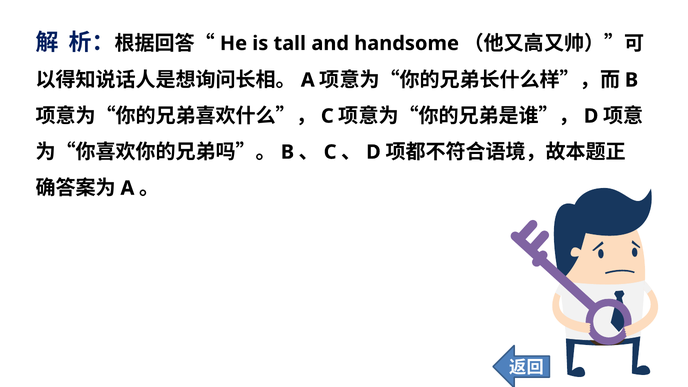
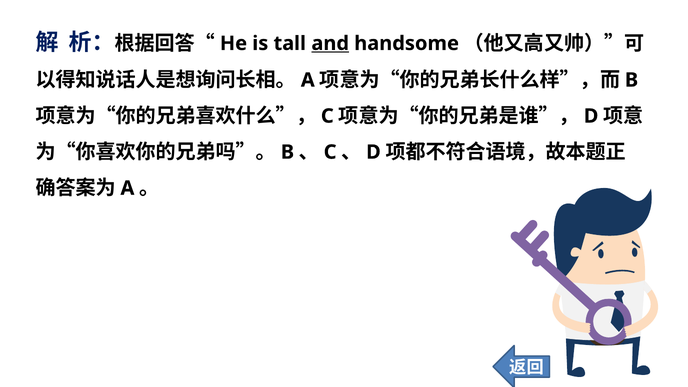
and underline: none -> present (330, 43)
